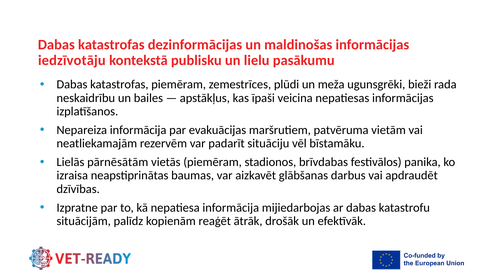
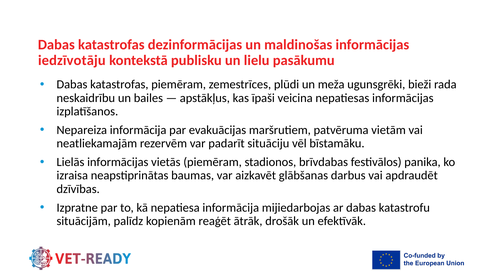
Lielās pārnēsātām: pārnēsātām -> informācijas (118, 162)
